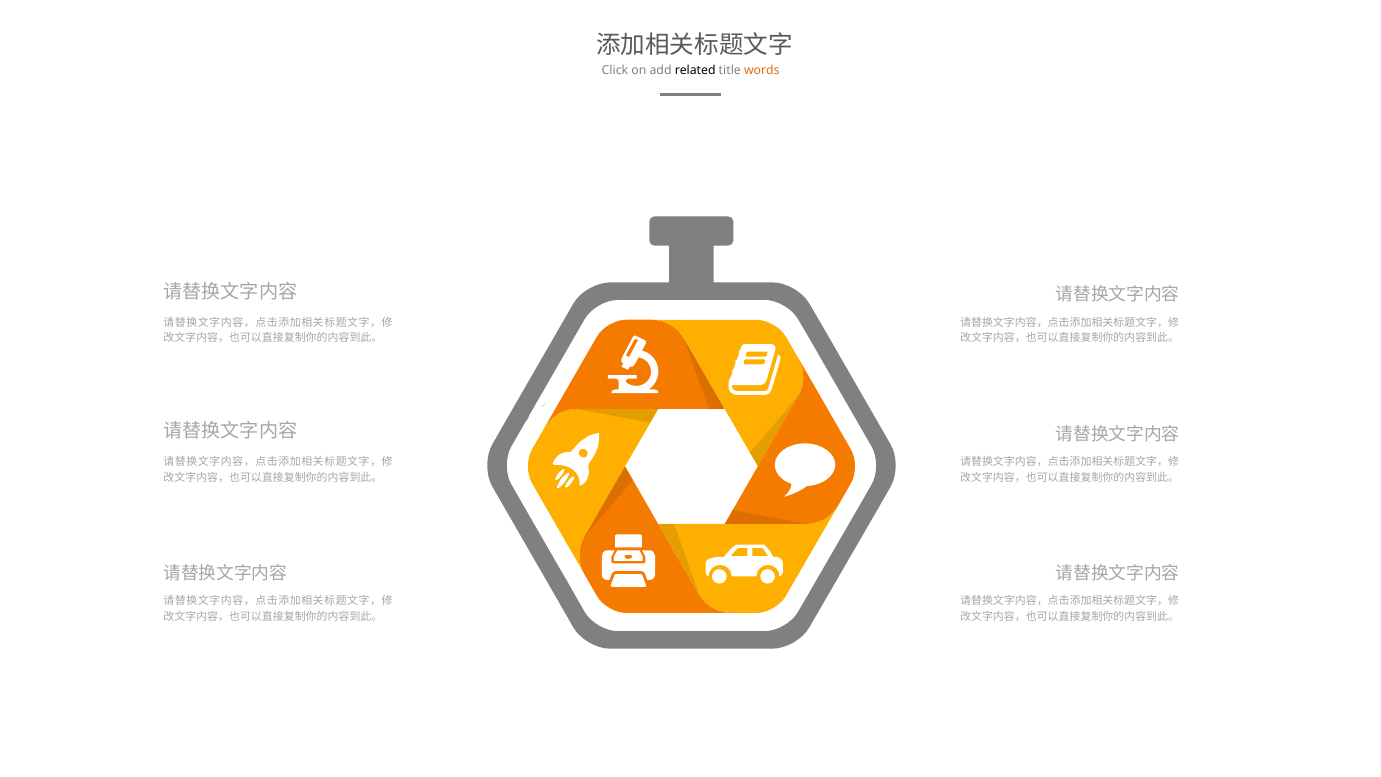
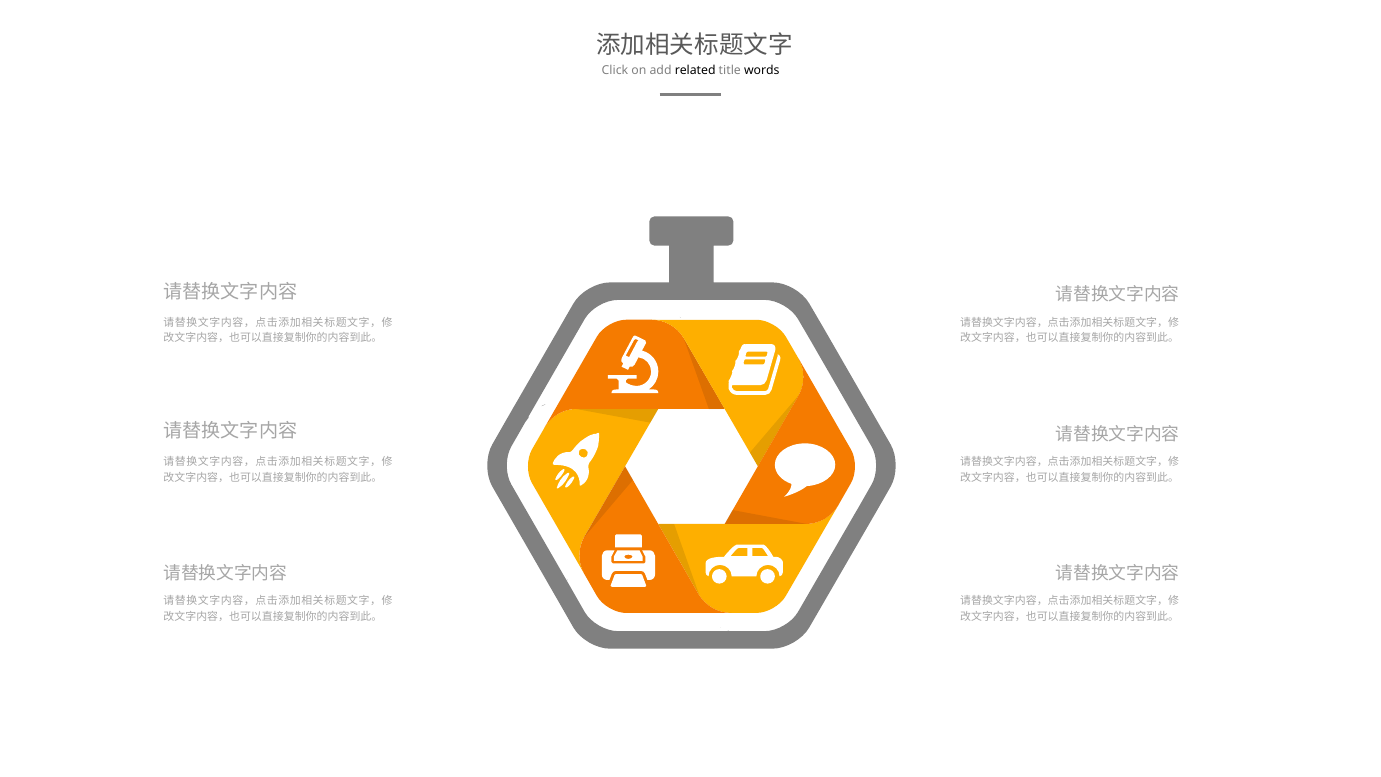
words colour: orange -> black (762, 71)
